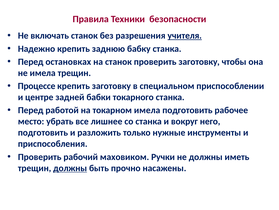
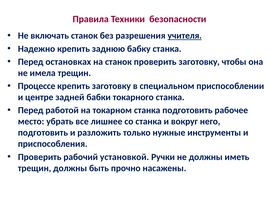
токарном имела: имела -> станка (147, 110)
маховиком: маховиком -> установкой (125, 156)
должны underline: present -> none (70, 168)
